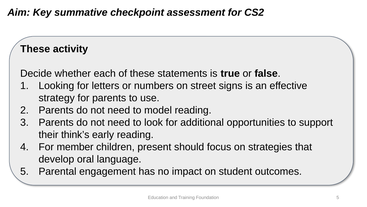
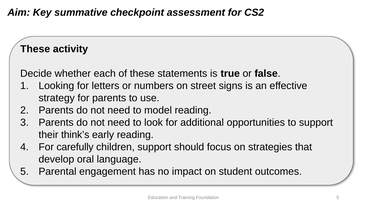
member: member -> carefully (75, 147)
children present: present -> support (154, 147)
